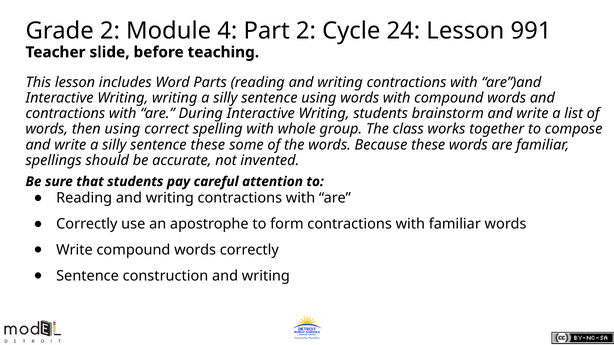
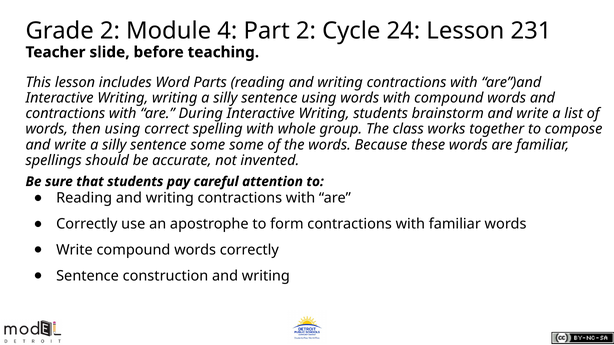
991: 991 -> 231 (531, 31)
sentence these: these -> some (208, 145)
